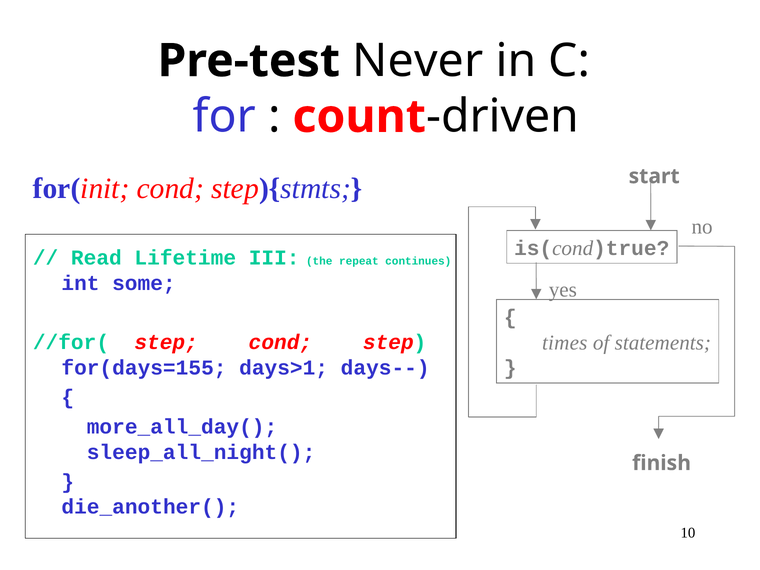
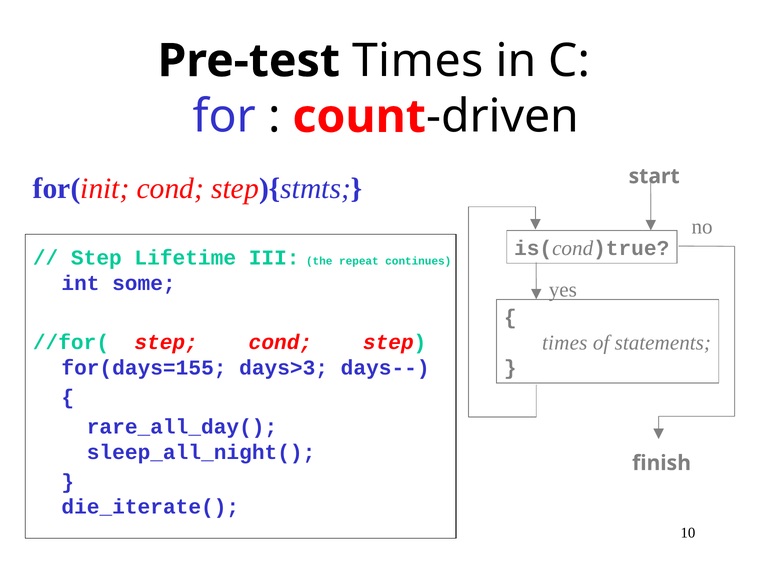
Pre-test Never: Never -> Times (418, 61)
Read: Read -> Step (96, 258)
days>1: days>1 -> days>3 (284, 368)
more_all_day(: more_all_day( -> rare_all_day( (182, 427)
die_another(: die_another( -> die_iterate( (150, 507)
